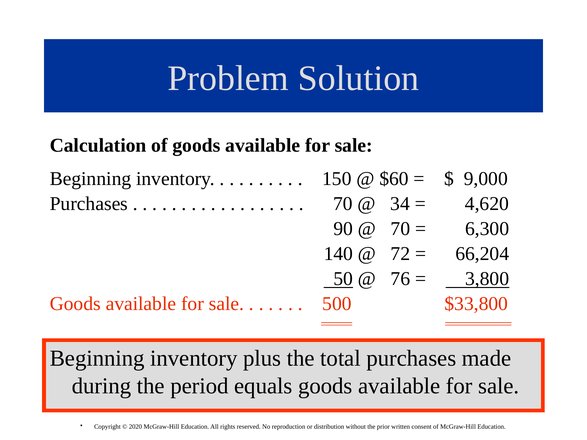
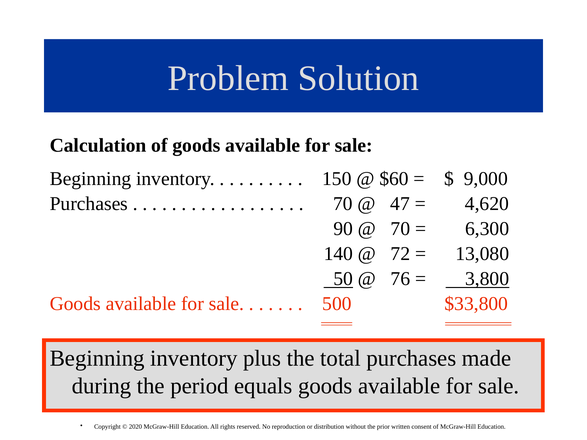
34: 34 -> 47 (400, 204)
66,204: 66,204 -> 13,080 (482, 254)
